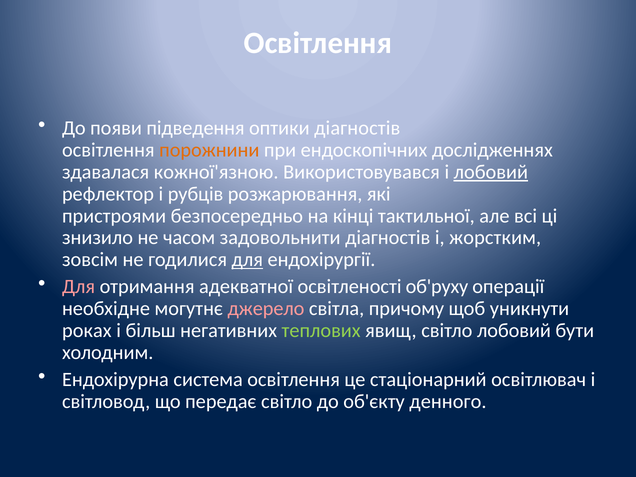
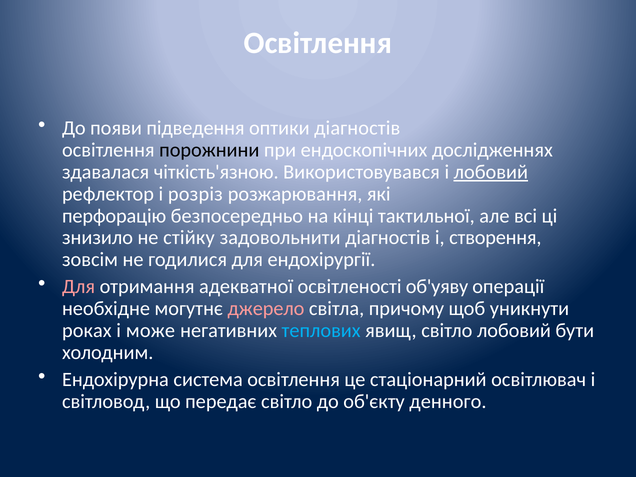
порожнини colour: orange -> black (209, 150)
кожної'язною: кожної'язною -> чіткість'язною (216, 172)
рубців: рубців -> розріз (195, 194)
пристроями: пристроями -> перфорацію (114, 216)
часом: часом -> стійку (189, 238)
жорстким: жорстким -> створення (495, 238)
для underline: present -> none (247, 260)
об'руху: об'руху -> об'уяву (437, 287)
більш: більш -> може (150, 331)
теплових colour: light green -> light blue (321, 331)
